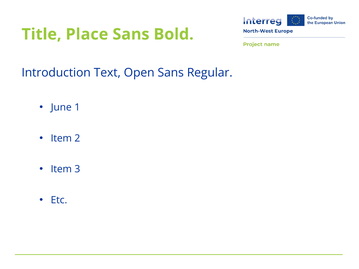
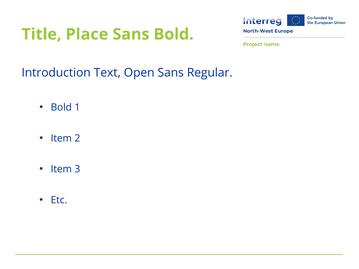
June: June -> Bold (61, 108)
